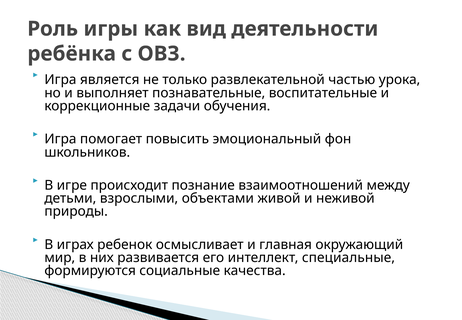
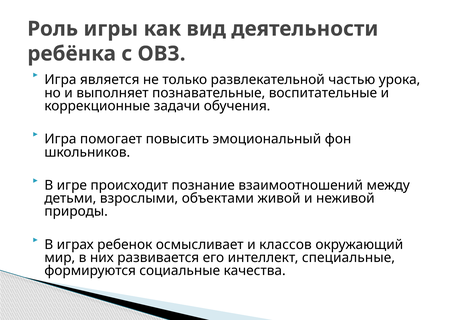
главная: главная -> классов (285, 245)
